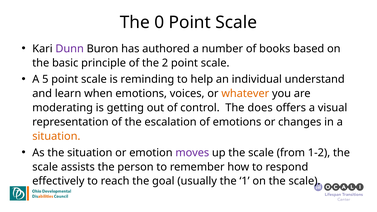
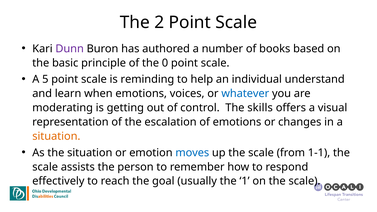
0: 0 -> 2 (159, 22)
2: 2 -> 0 (165, 63)
whatever colour: orange -> blue (245, 94)
does: does -> skills (260, 108)
moves colour: purple -> blue (192, 153)
1-2: 1-2 -> 1-1 (319, 153)
